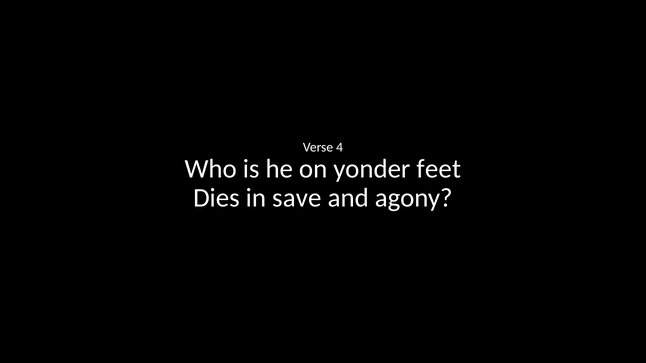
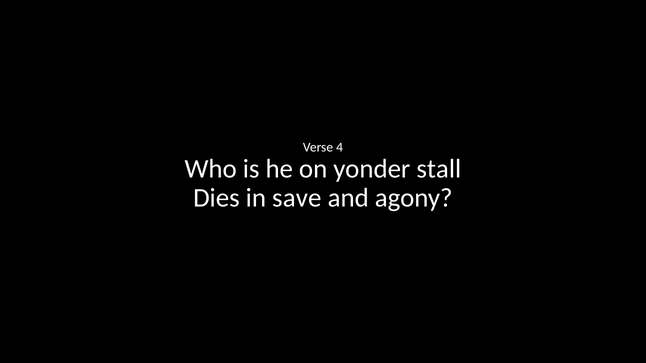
feet: feet -> stall (439, 169)
